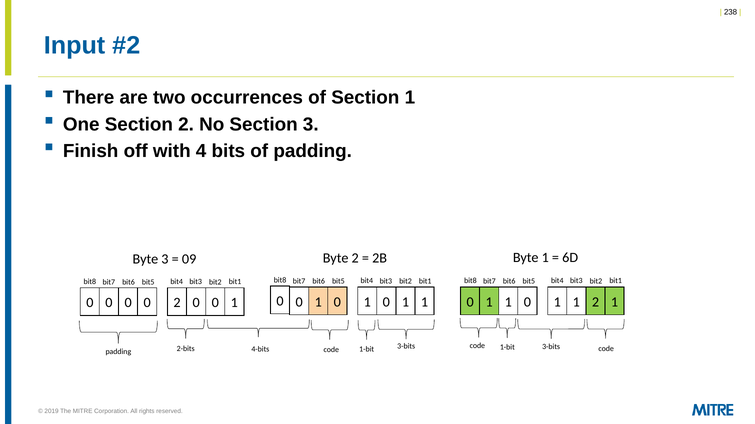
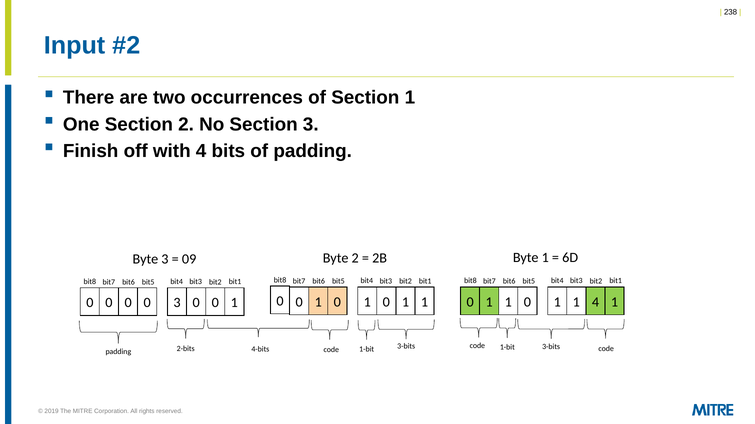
1 2: 2 -> 4 (596, 302)
0 2: 2 -> 3 (177, 303)
